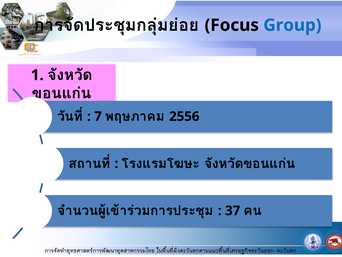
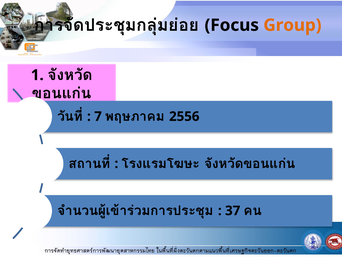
Group colour: blue -> orange (292, 25)
